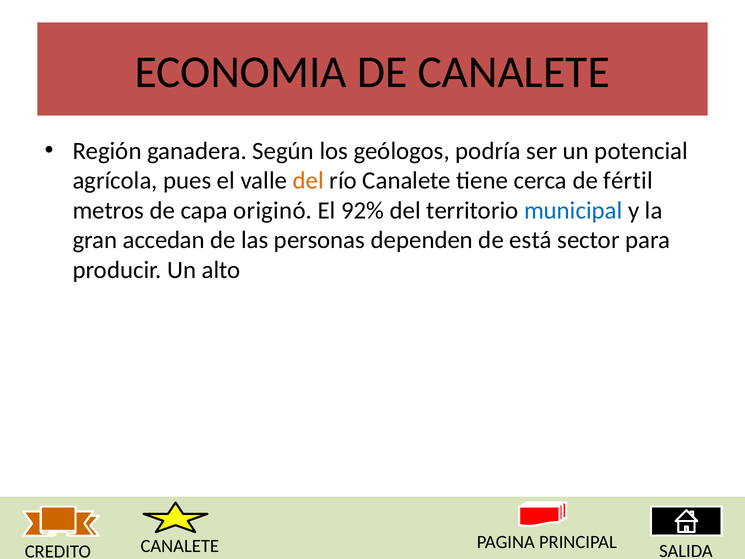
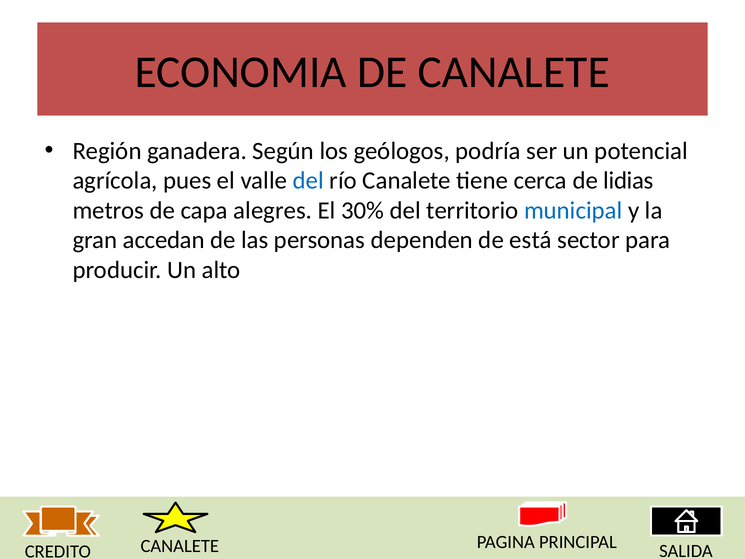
del colour: orange -> blue (308, 181)
fértil: fértil -> lidias (628, 181)
originó: originó -> alegres (273, 210)
92%: 92% -> 30% (363, 210)
